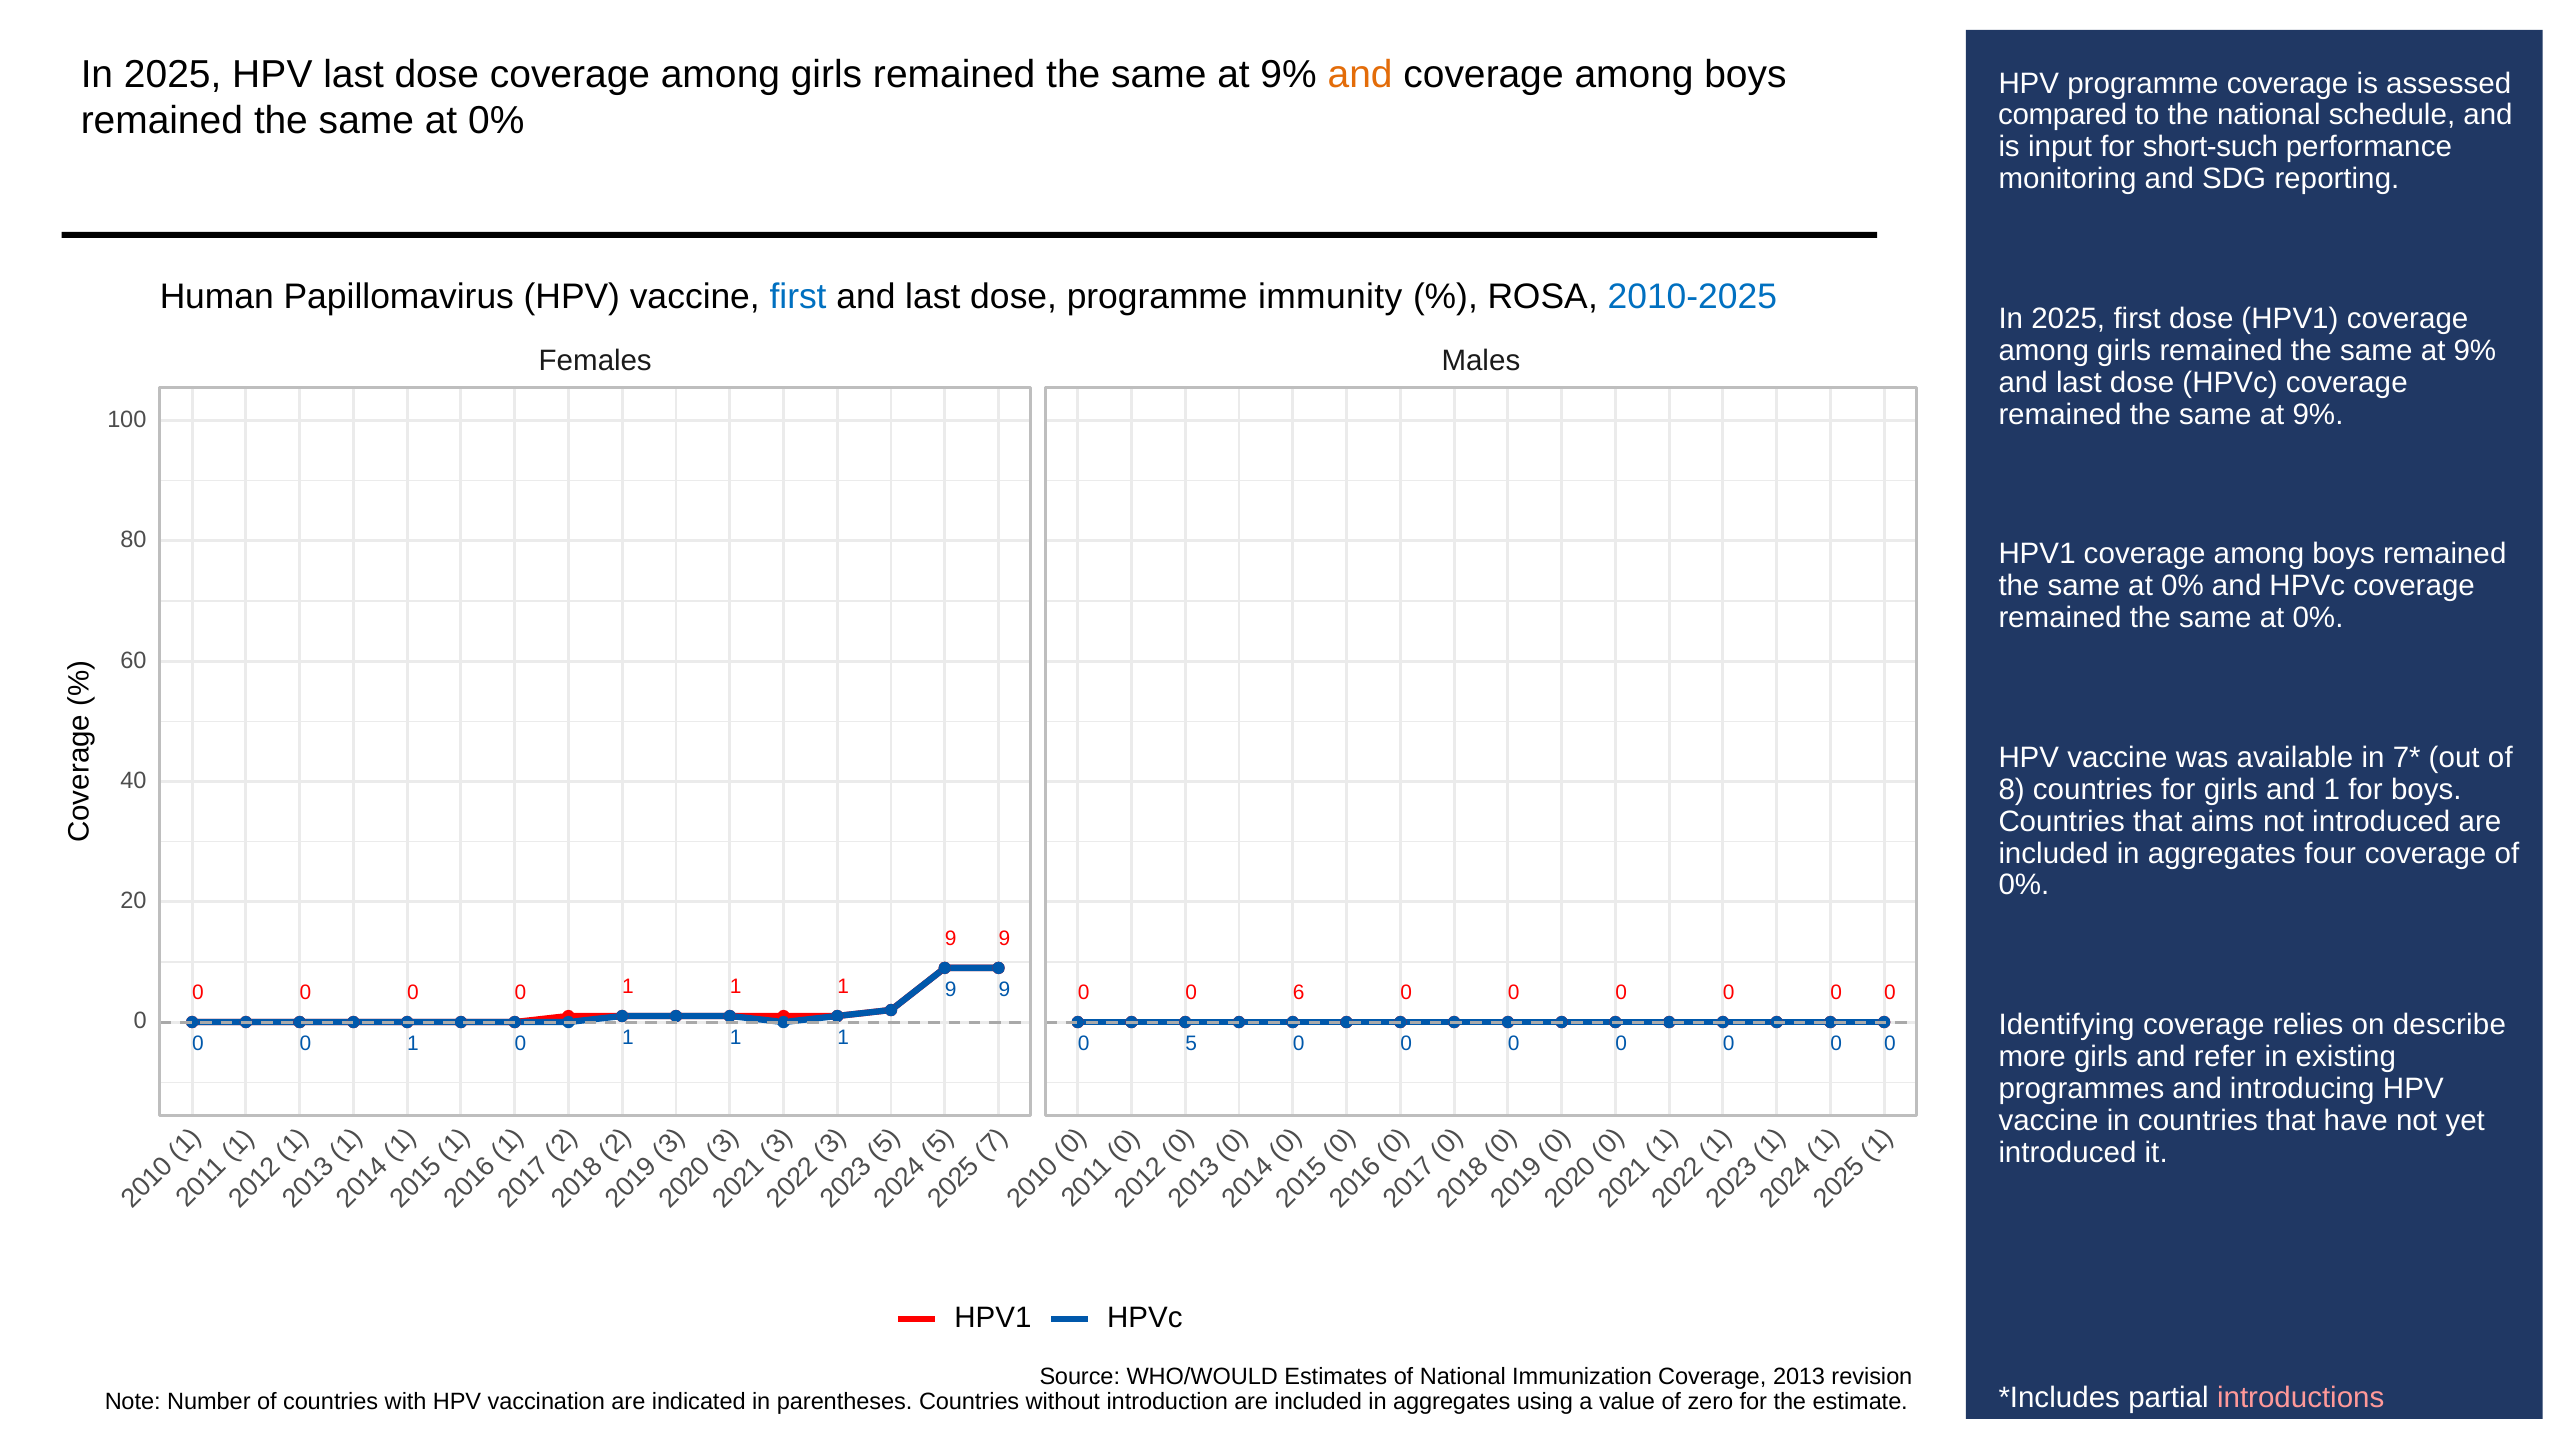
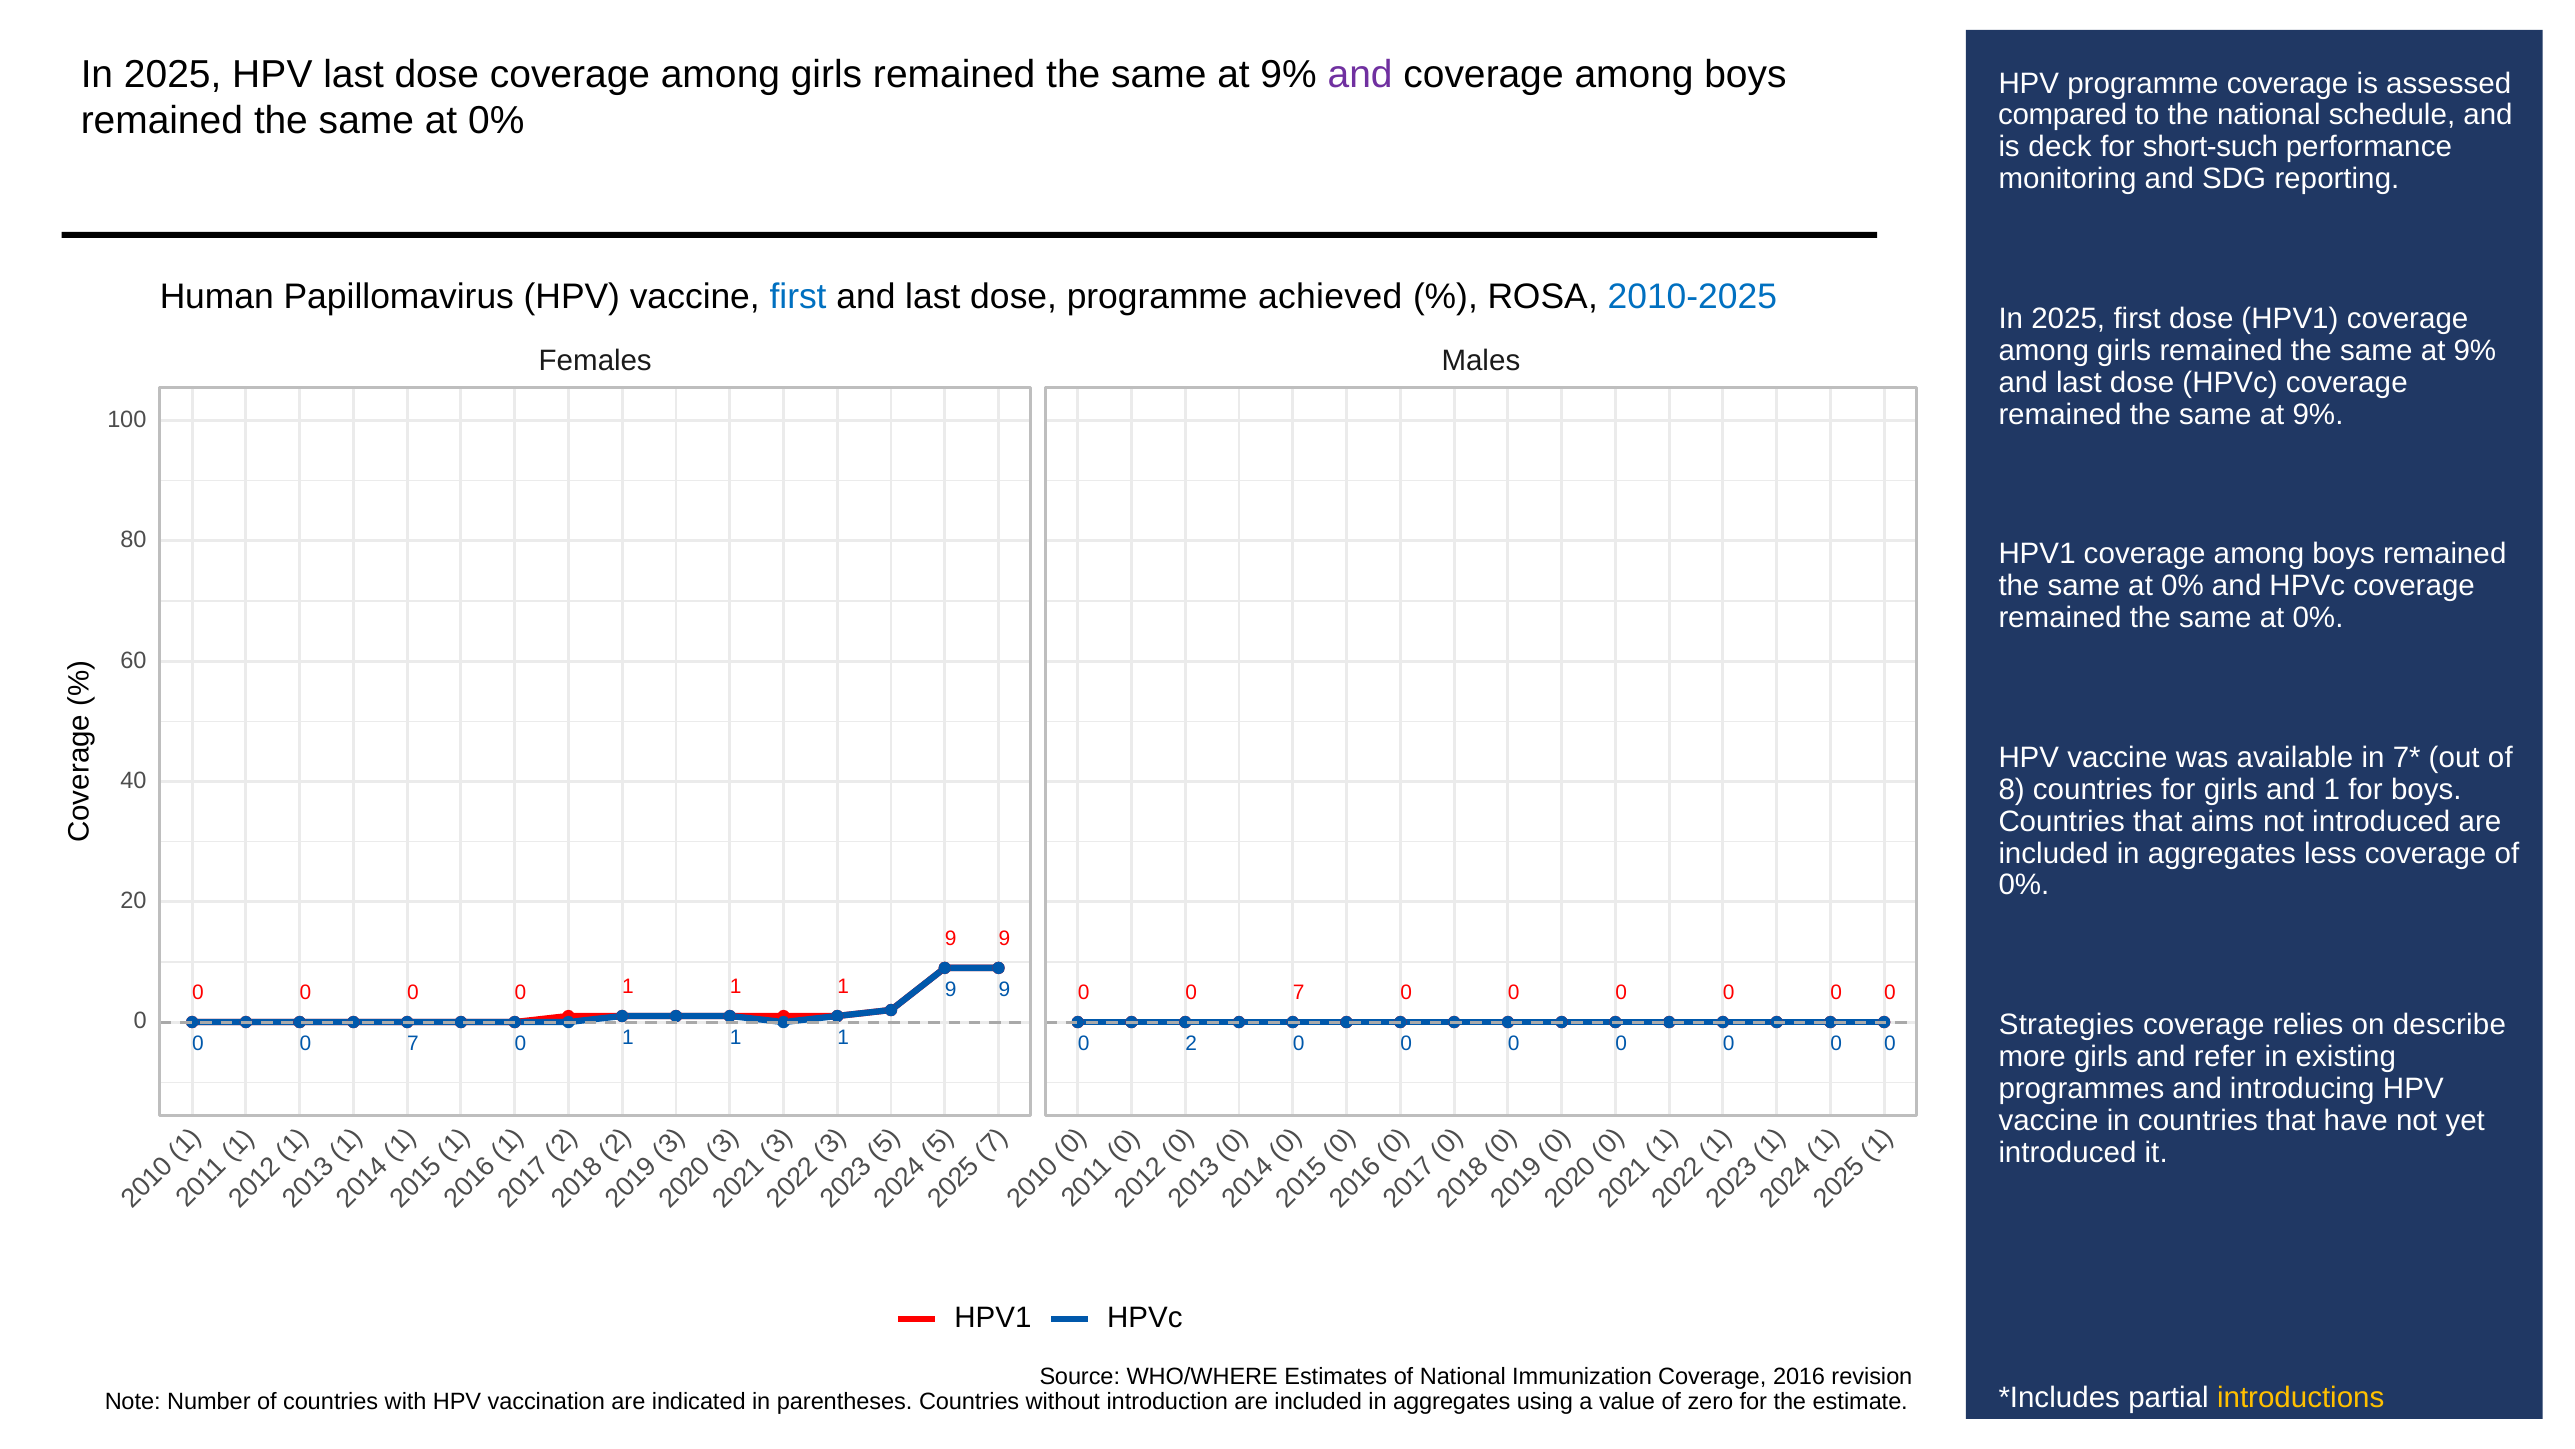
and colour: orange -> purple (1360, 74)
input: input -> deck (2060, 147)
immunity: immunity -> achieved (1330, 297)
four: four -> less (2330, 853)
6: 6 -> 7 (1299, 992)
Identifying: Identifying -> Strategies (2067, 1025)
1: 1 -> 7 (413, 1043)
5: 5 -> 2 (1191, 1043)
WHO/WOULD: WHO/WOULD -> WHO/WHERE (1202, 1376)
2013: 2013 -> 2016 (1799, 1376)
introductions colour: pink -> yellow (2301, 1397)
